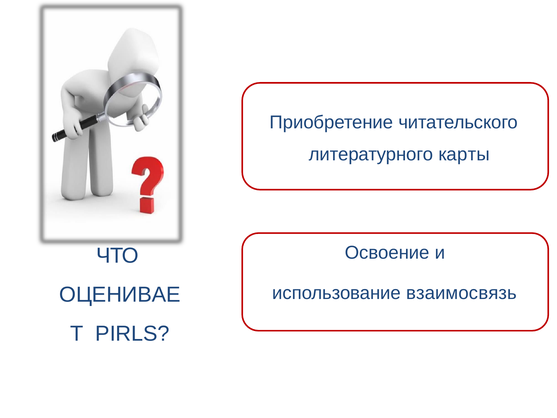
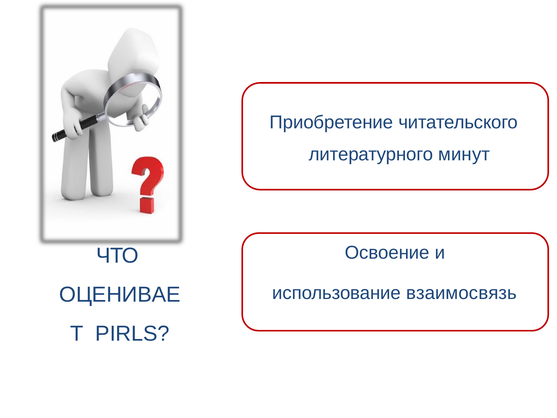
карты: карты -> минут (464, 154)
